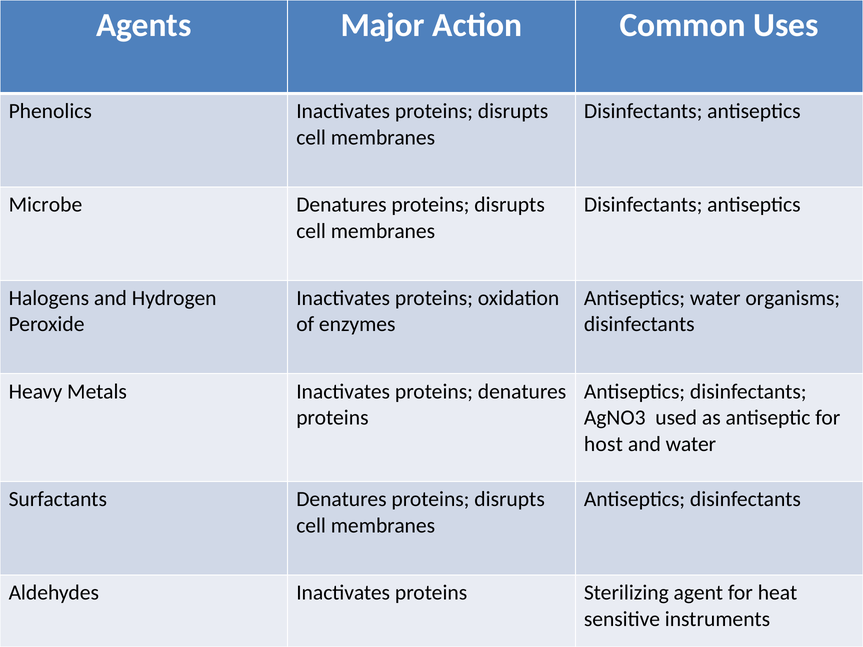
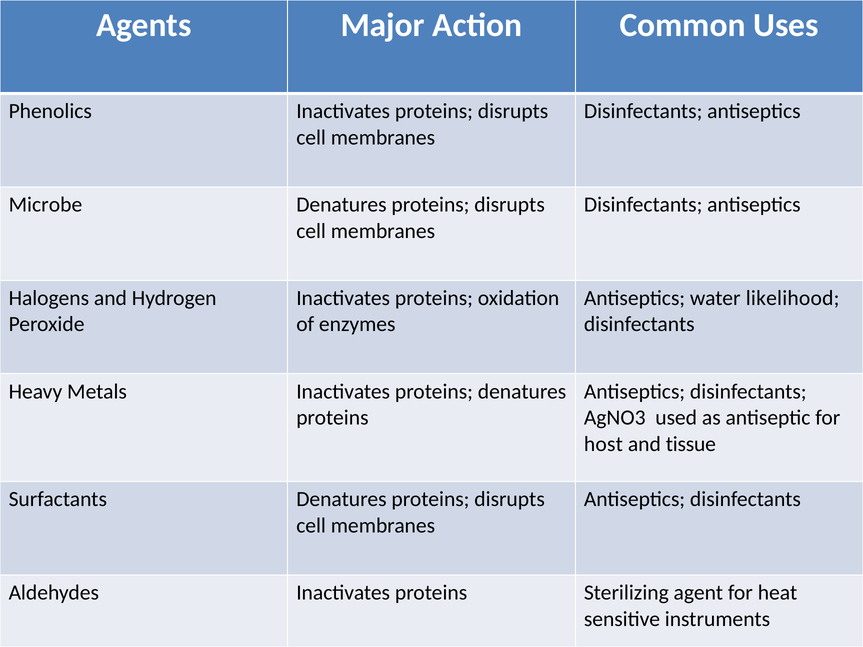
organisms: organisms -> likelihood (793, 298)
and water: water -> tissue (691, 444)
